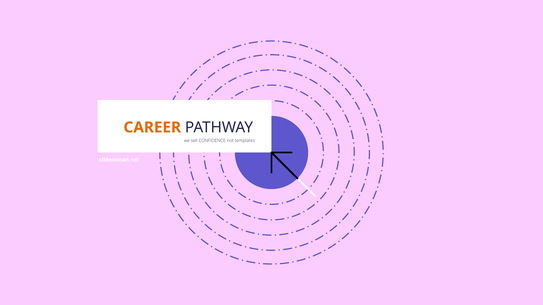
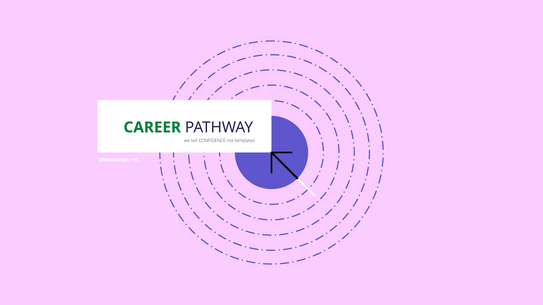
CAREER colour: orange -> green (152, 128)
